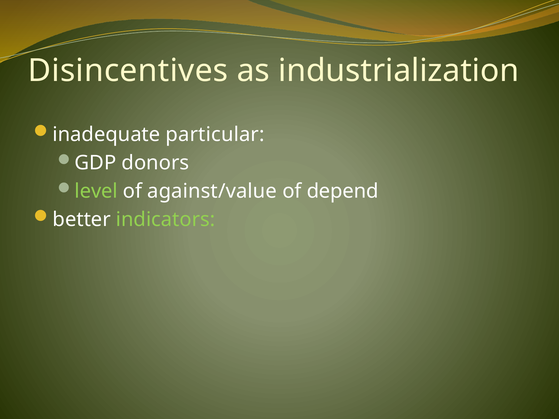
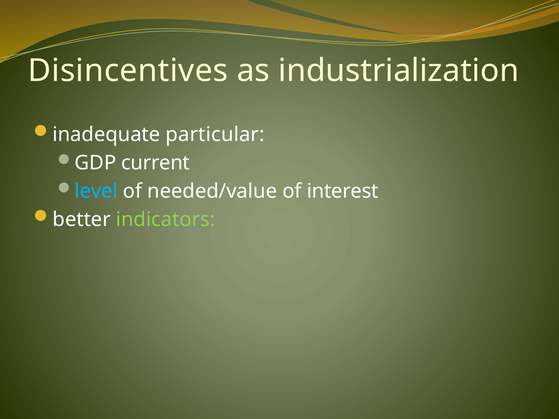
donors: donors -> current (156, 163)
level colour: light green -> light blue (96, 191)
against/value: against/value -> needed/value (212, 191)
depend: depend -> interest (343, 191)
